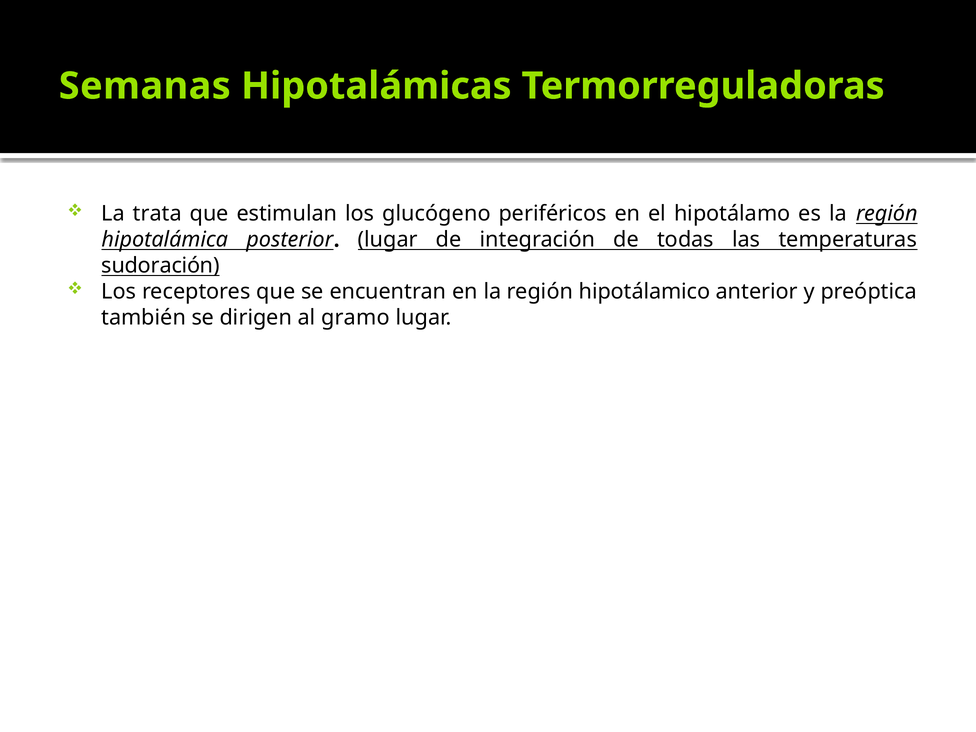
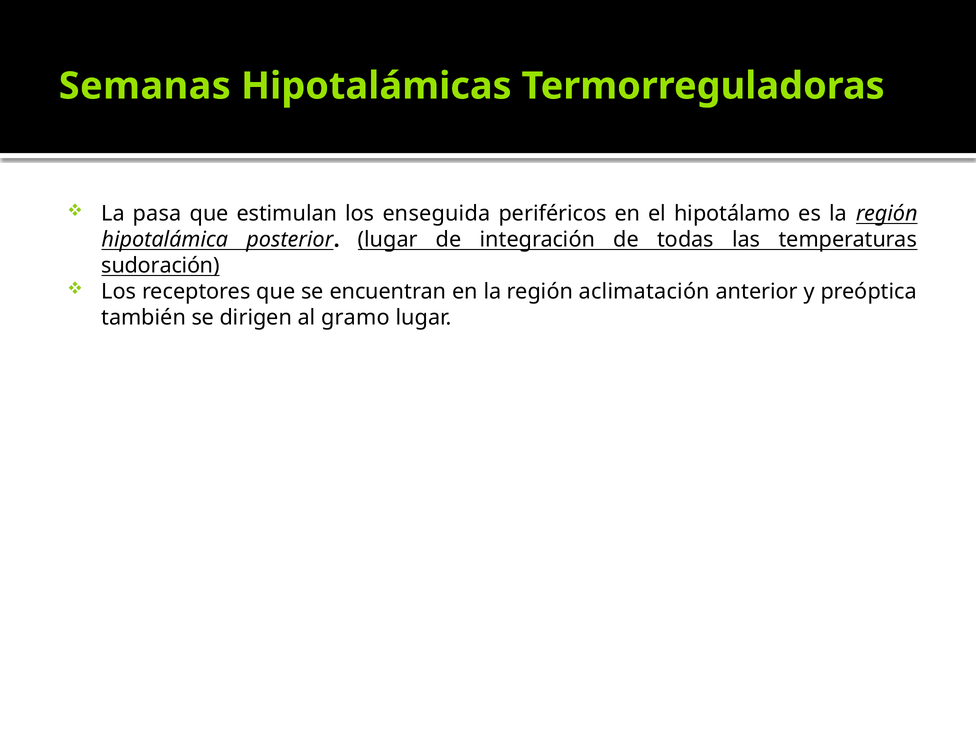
trata: trata -> pasa (157, 214)
glucógeno: glucógeno -> enseguida (436, 214)
hipotálamico: hipotálamico -> aclimatación (644, 292)
